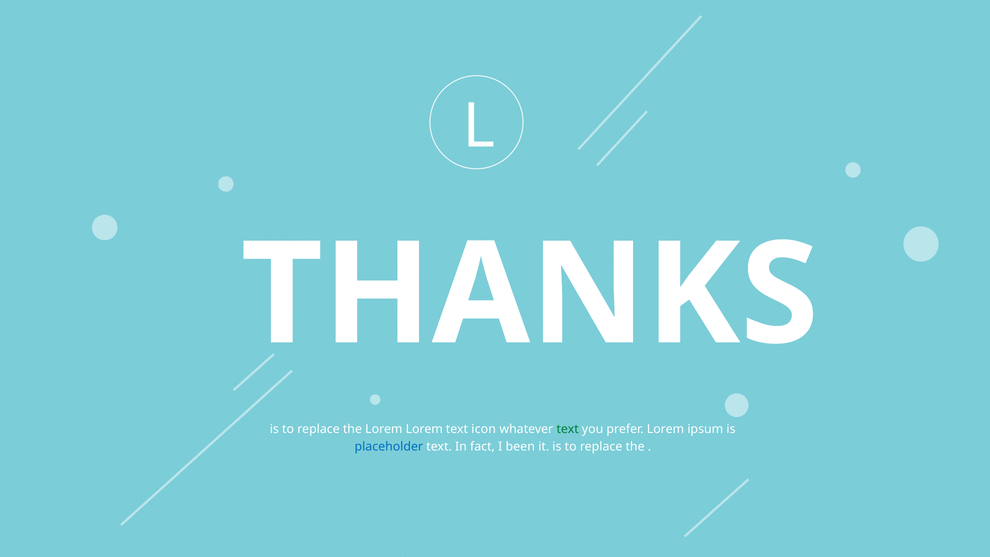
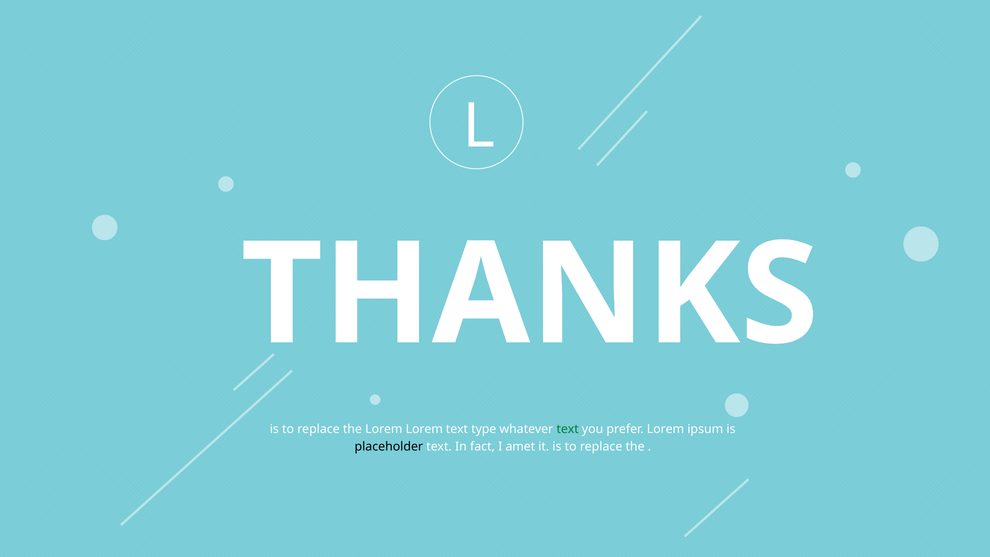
icon: icon -> type (484, 429)
placeholder colour: blue -> black (389, 447)
been: been -> amet (520, 447)
